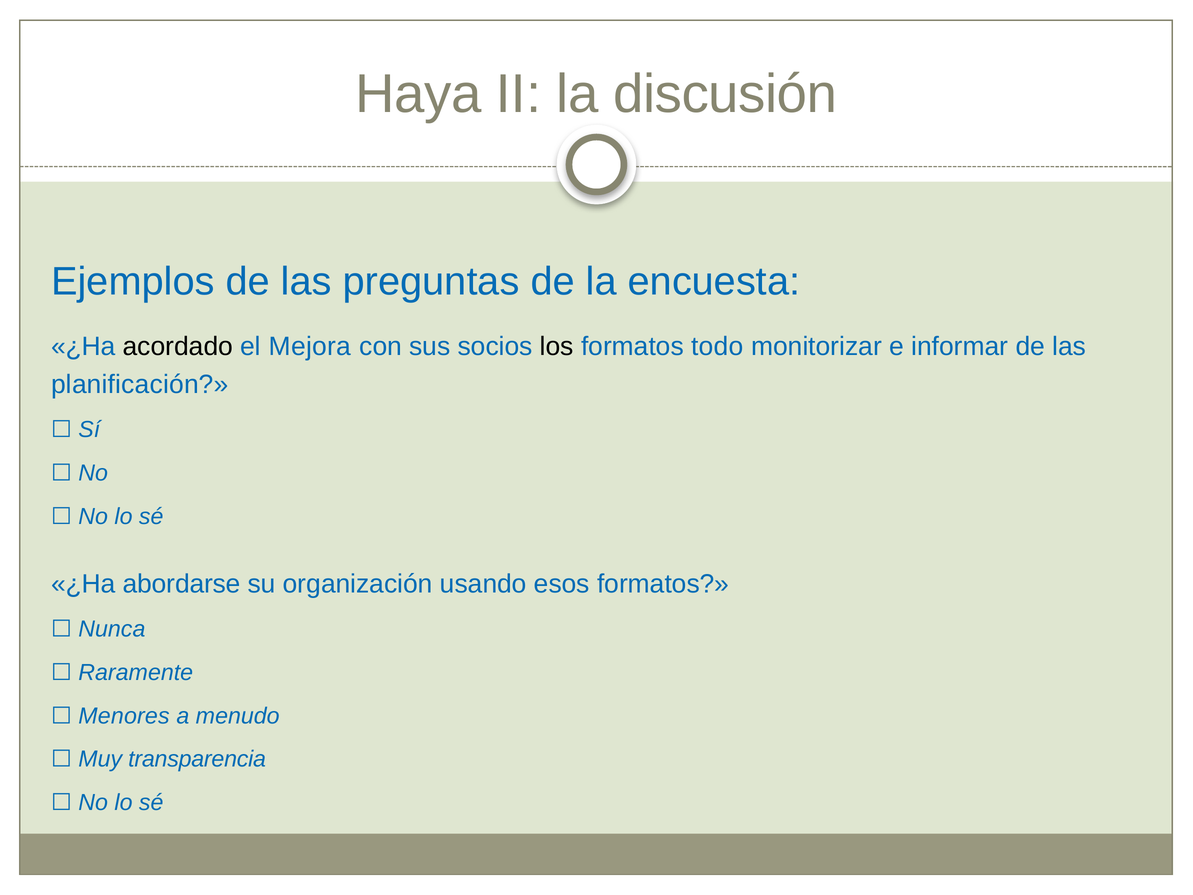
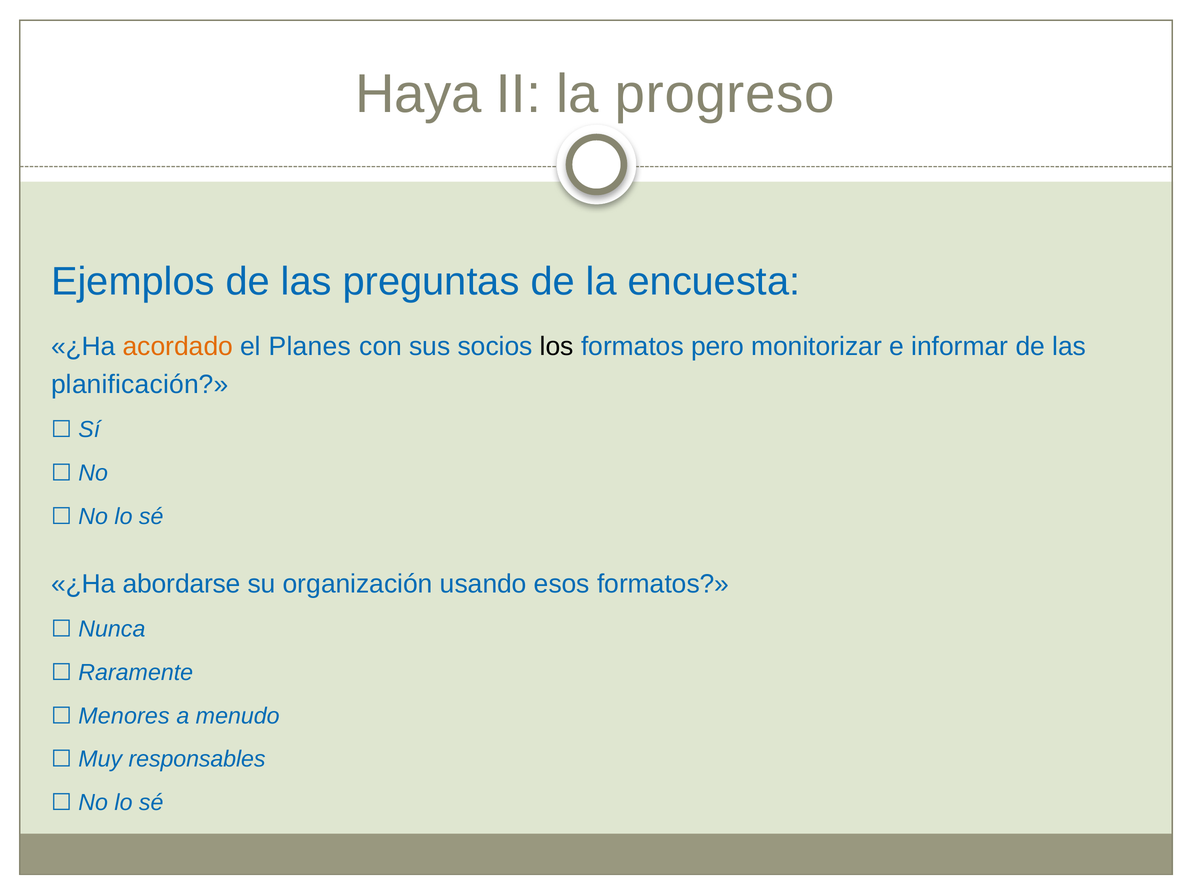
discusión: discusión -> progreso (725, 94)
acordado colour: black -> orange (178, 346)
Mejora: Mejora -> Planes (310, 346)
todo: todo -> pero (717, 346)
transparencia: transparencia -> responsables (197, 759)
